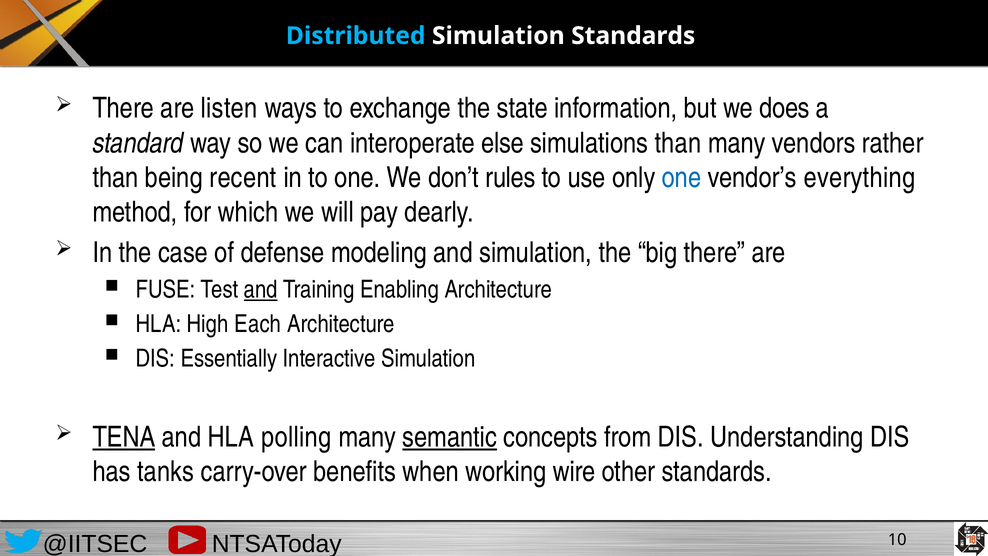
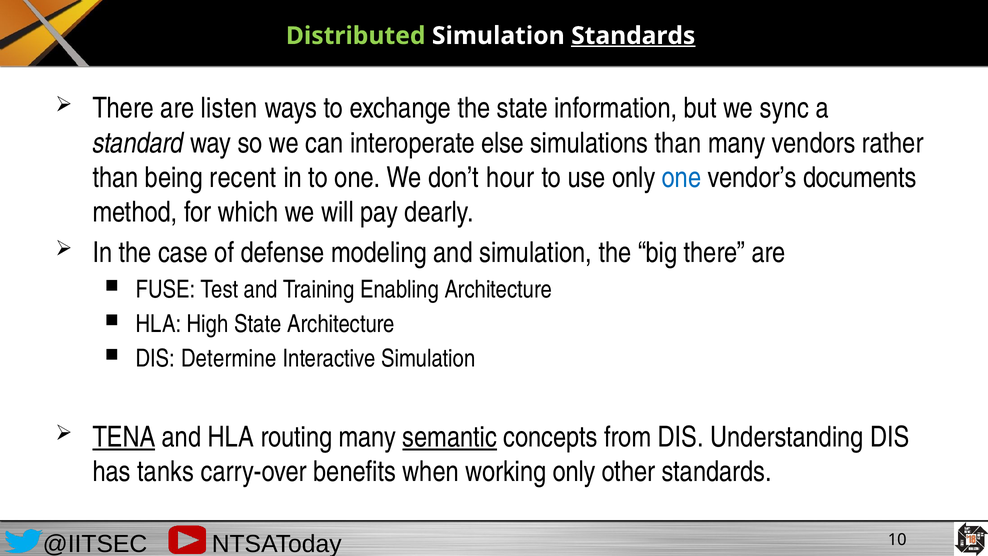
Distributed colour: light blue -> light green (356, 36)
Standards underline: none -> present (633, 36)
does: does -> sync (784, 108)
rules: rules -> hour (510, 178)
everything: everything -> documents (860, 178)
and underline: present -> none (261, 289)
High Each: Each -> State (258, 324)
Essentially: Essentially -> Determine (229, 358)
polling: polling -> routing (296, 437)
working wire: wire -> only (574, 472)
